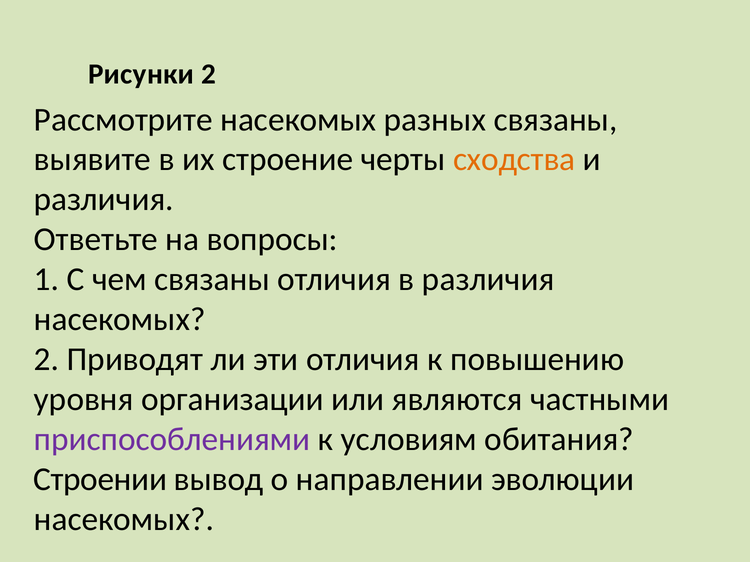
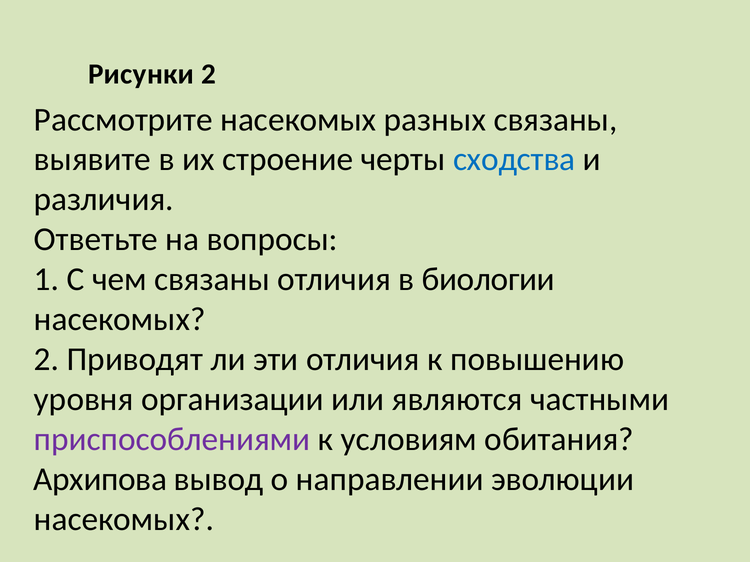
сходства colour: orange -> blue (514, 160)
в различия: различия -> биологии (488, 280)
Строении: Строении -> Архипова (100, 480)
